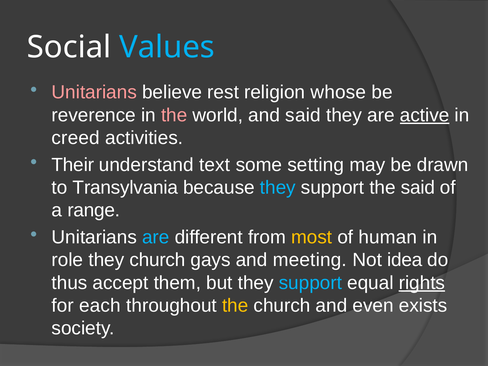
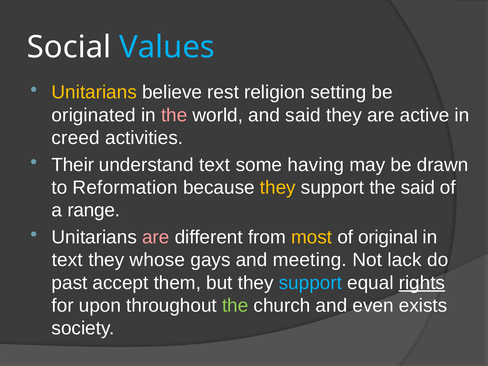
Unitarians colour: pink -> yellow (94, 92)
whose: whose -> setting (338, 92)
reverence: reverence -> originated (94, 115)
active underline: present -> none (425, 115)
setting: setting -> having (316, 165)
Transylvania: Transylvania -> Reformation (125, 188)
they colour: light blue -> yellow (278, 188)
are colour: light blue -> pink (156, 237)
human: human -> original (388, 237)
role: role -> text (67, 260)
they church: church -> whose (157, 260)
idea: idea -> lack (405, 260)
thus: thus -> past (70, 283)
each: each -> upon (100, 306)
the colour: yellow -> light green (235, 306)
